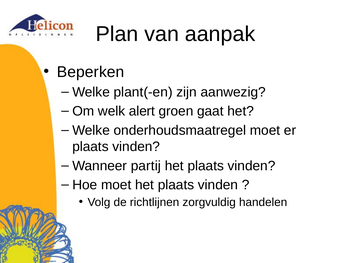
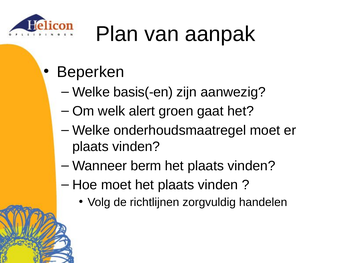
plant(-en: plant(-en -> basis(-en (143, 92)
partij: partij -> berm (146, 166)
